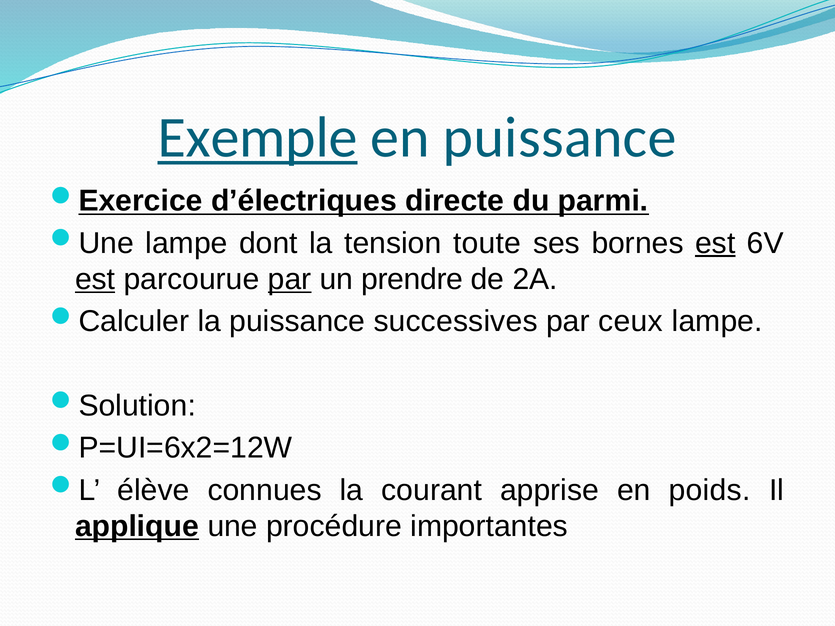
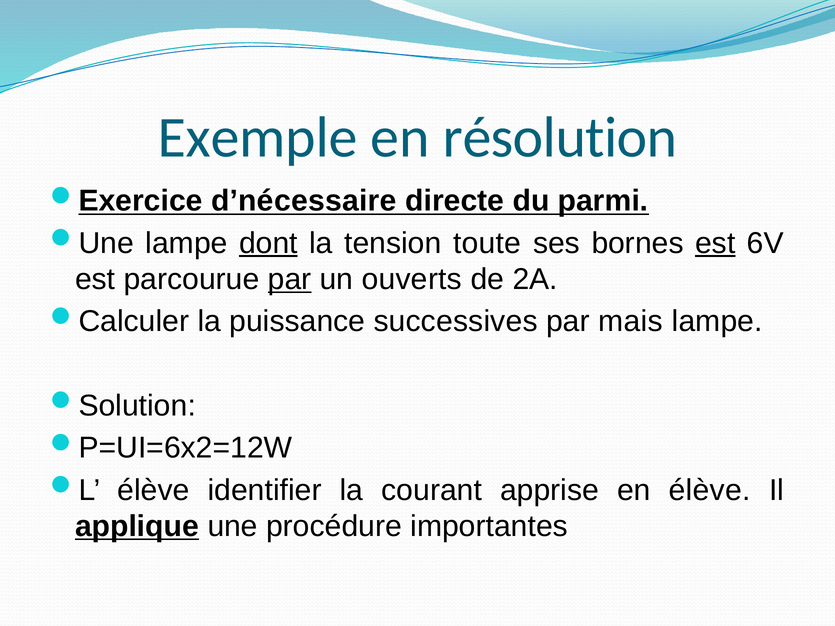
Exemple underline: present -> none (258, 138)
en puissance: puissance -> résolution (560, 138)
d’électriques: d’électriques -> d’nécessaire (304, 201)
dont underline: none -> present (268, 243)
est underline: present -> none (95, 279)
prendre: prendre -> ouverts (412, 279)
ceux: ceux -> mais (631, 322)
connues: connues -> identifier (265, 490)
en poids: poids -> élève (710, 490)
